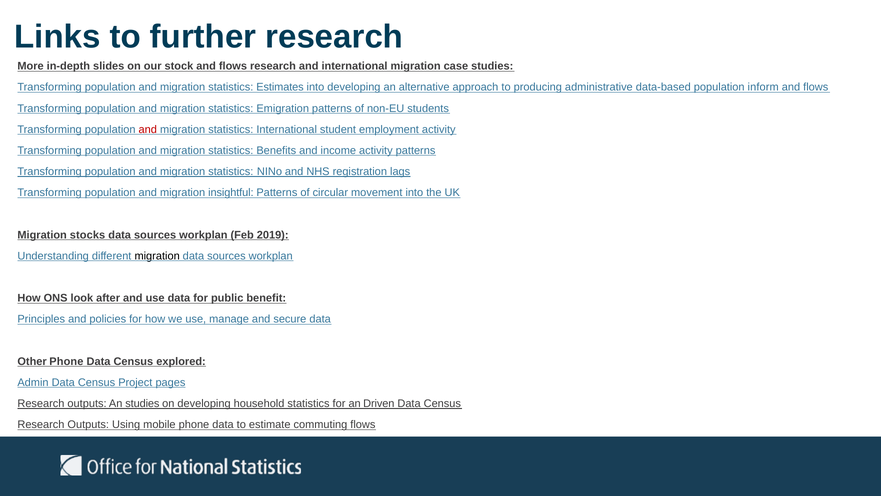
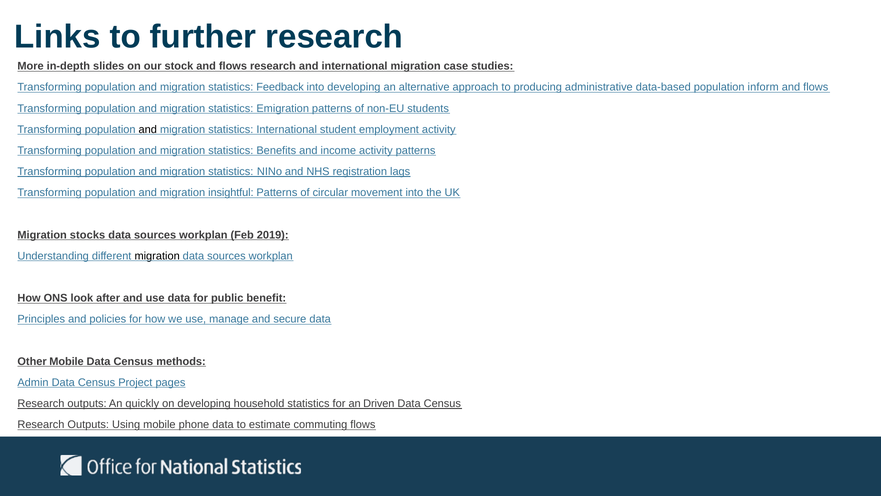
Estimates: Estimates -> Feedback (280, 87)
and colour: red -> black (148, 129)
Other Phone: Phone -> Mobile (66, 361)
explored: explored -> methods (181, 361)
An studies: studies -> quickly (142, 403)
